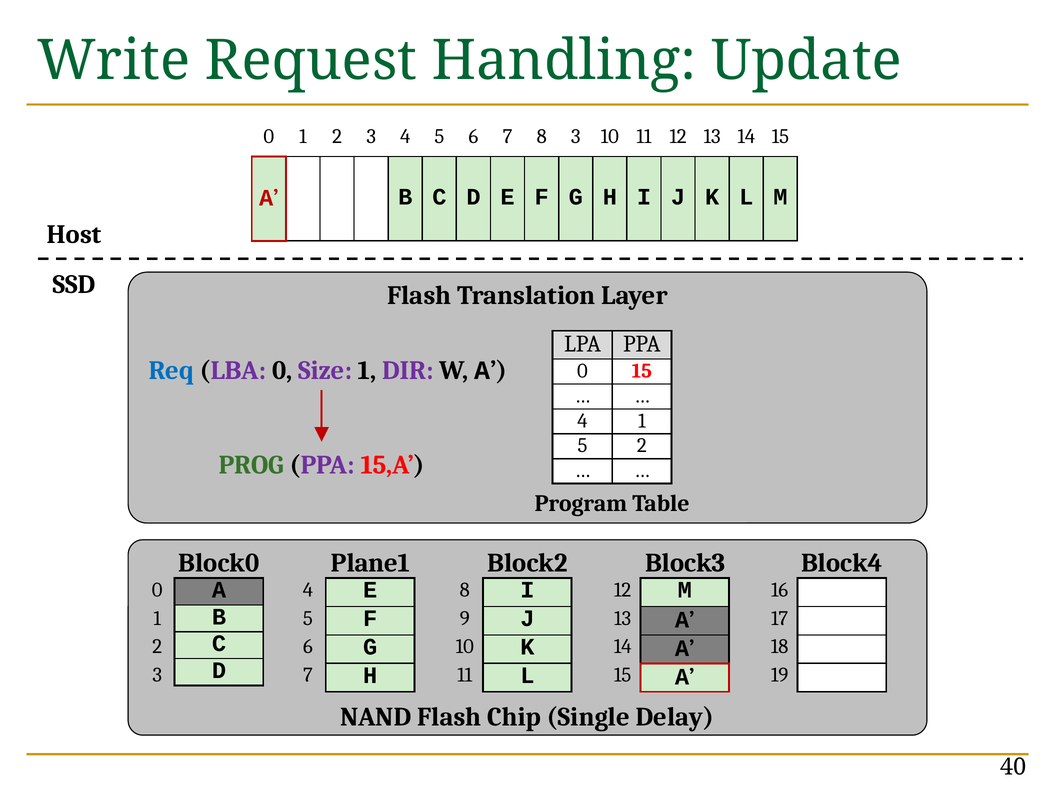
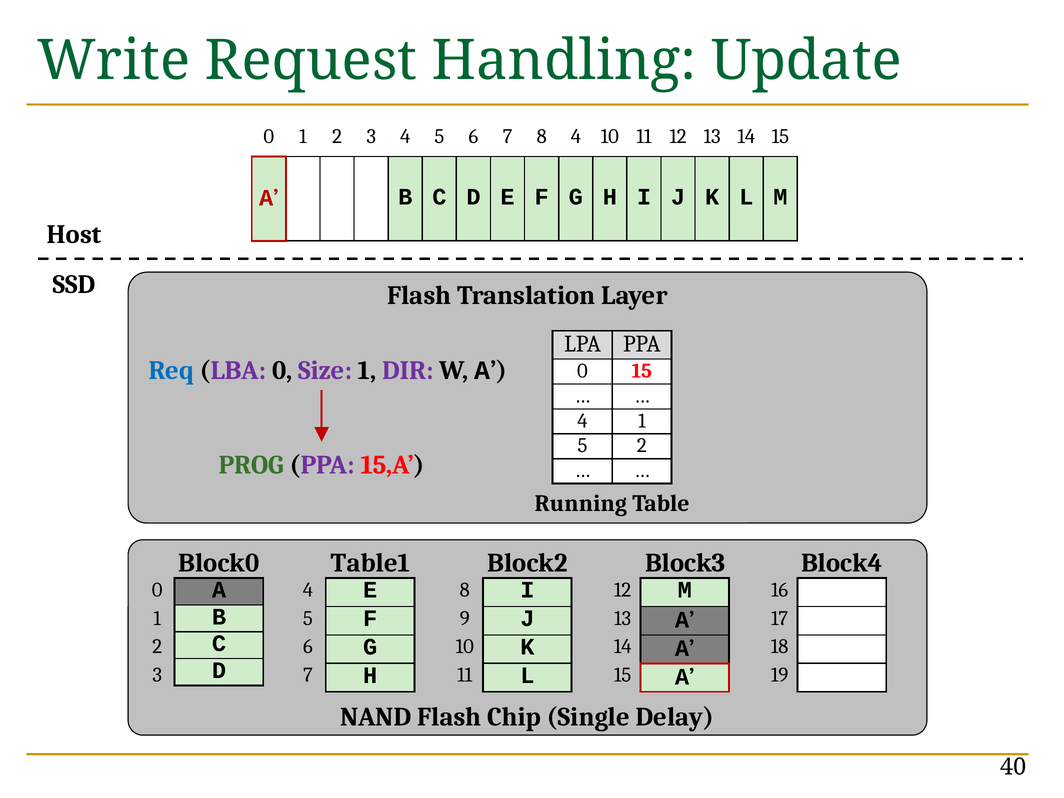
8 3: 3 -> 4 (576, 137)
Program: Program -> Running (581, 504)
Plane1: Plane1 -> Table1 (370, 563)
